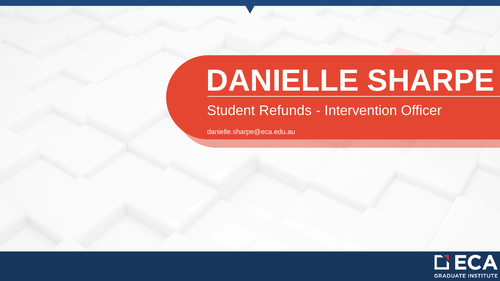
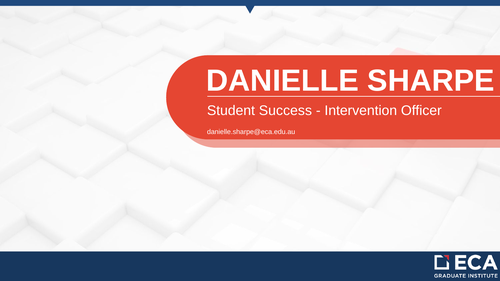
Refunds: Refunds -> Success (285, 111)
